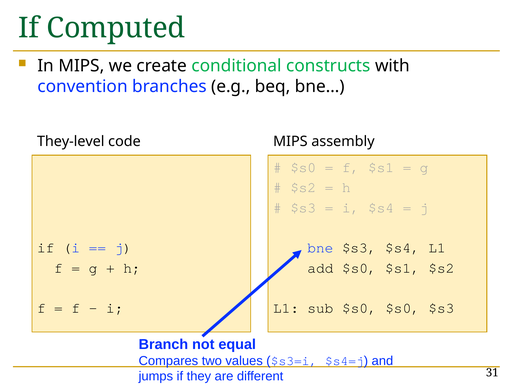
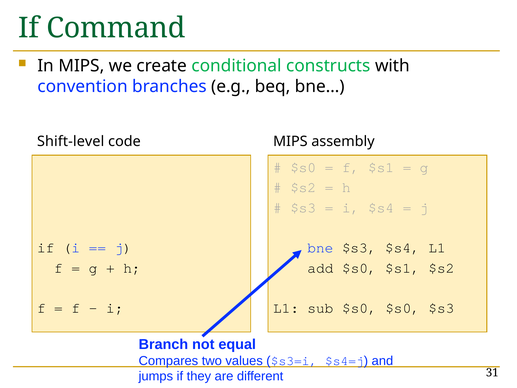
Computed: Computed -> Command (116, 28)
They-level: They-level -> Shift-level (71, 141)
